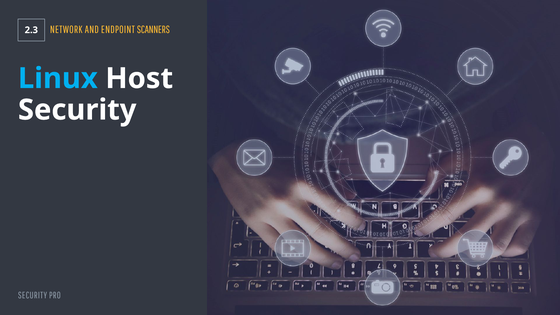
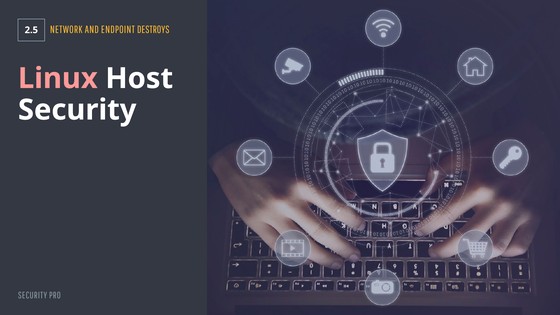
2.3: 2.3 -> 2.5 (31, 30)
SCANNERS: SCANNERS -> DESTROYS (153, 30)
Linux colour: light blue -> pink (58, 78)
